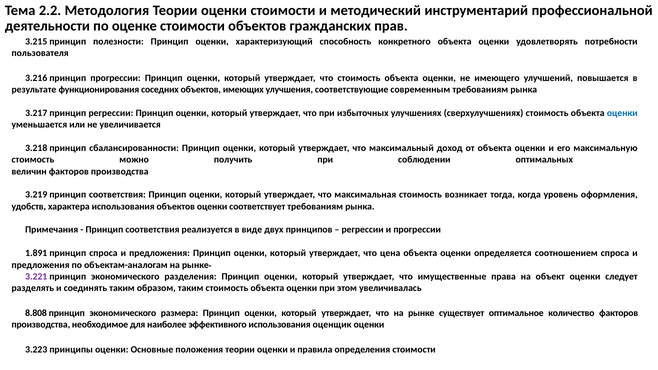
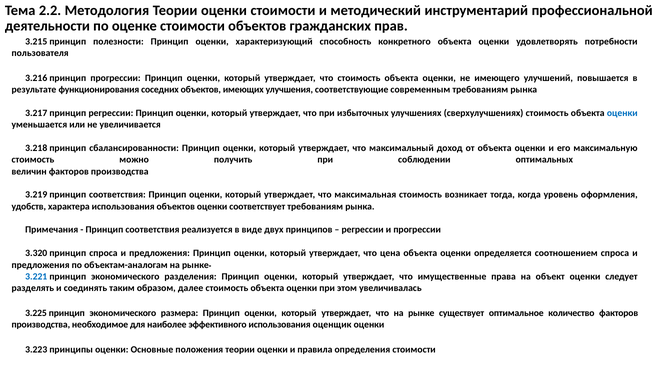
1.891: 1.891 -> 3.320 (36, 253)
3.221 colour: purple -> blue (36, 277)
образом таким: таким -> далее (191, 288)
8.808: 8.808 -> 3.225 (36, 313)
